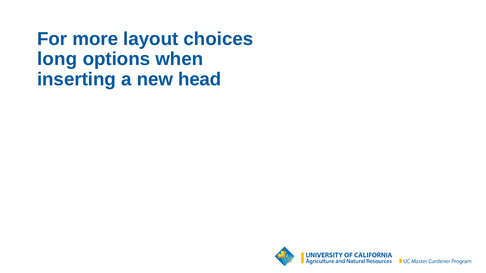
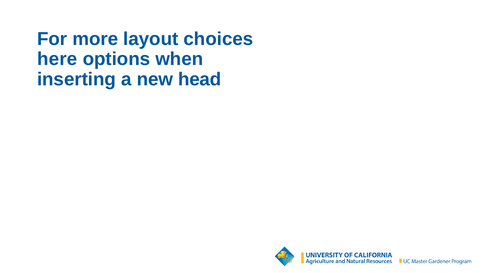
long: long -> here (57, 59)
